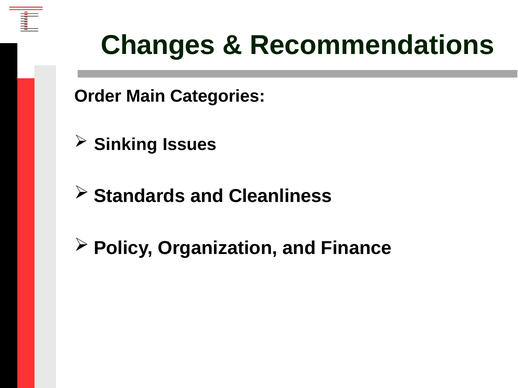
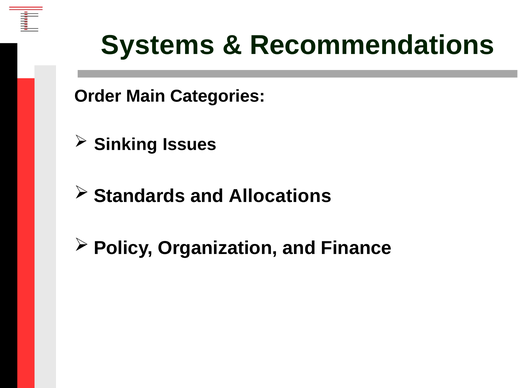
Changes: Changes -> Systems (158, 45)
Cleanliness: Cleanliness -> Allocations (280, 196)
